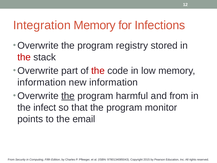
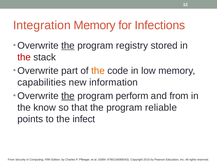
the underline: none -> present (68, 46)
the colour: red -> orange (98, 71)
information: information -> capabilities (42, 82)
harmful: harmful -> perform (132, 96)
infect: infect -> know (45, 107)
monitor: monitor -> reliable (161, 107)
email: email -> infect (84, 119)
